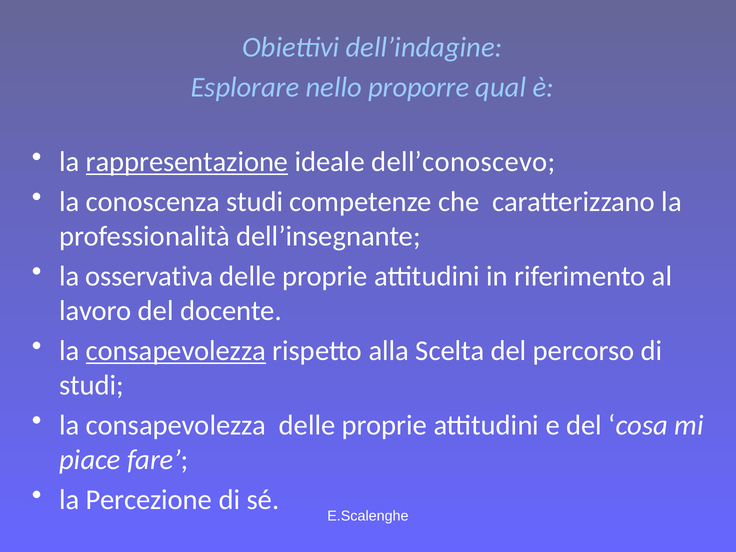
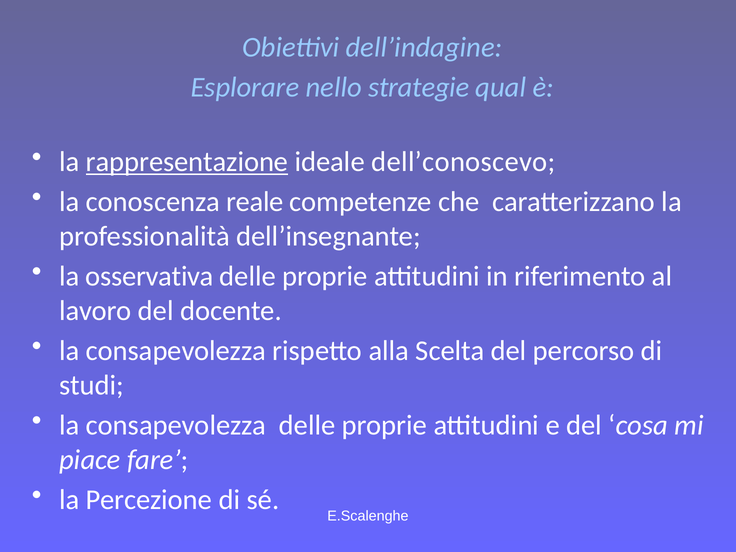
proporre: proporre -> strategie (419, 87)
conoscenza studi: studi -> reale (255, 202)
consapevolezza underline: present -> none (176, 351)
